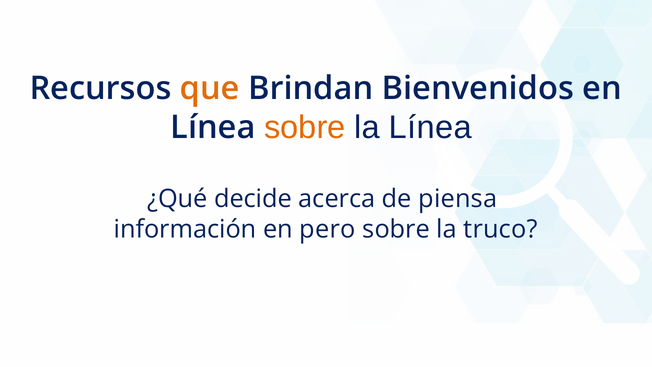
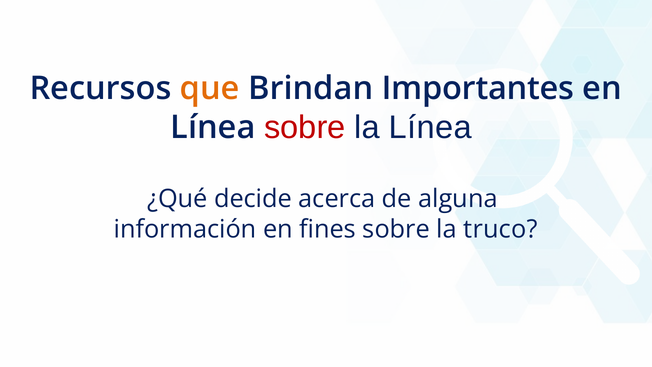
Bienvenidos: Bienvenidos -> Importantes (478, 88)
sobre colour: orange -> red (305, 127)
piensa: piensa -> alguna (458, 199)
pero: pero -> fines (328, 229)
